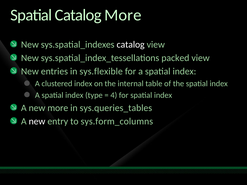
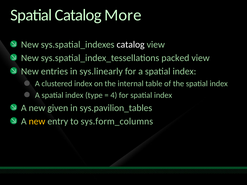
sys.flexible: sys.flexible -> sys.linearly (101, 72)
new more: more -> given (58, 108)
sys.queries_tables: sys.queries_tables -> sys.pavilion_tables (116, 108)
new colour: white -> yellow (37, 121)
